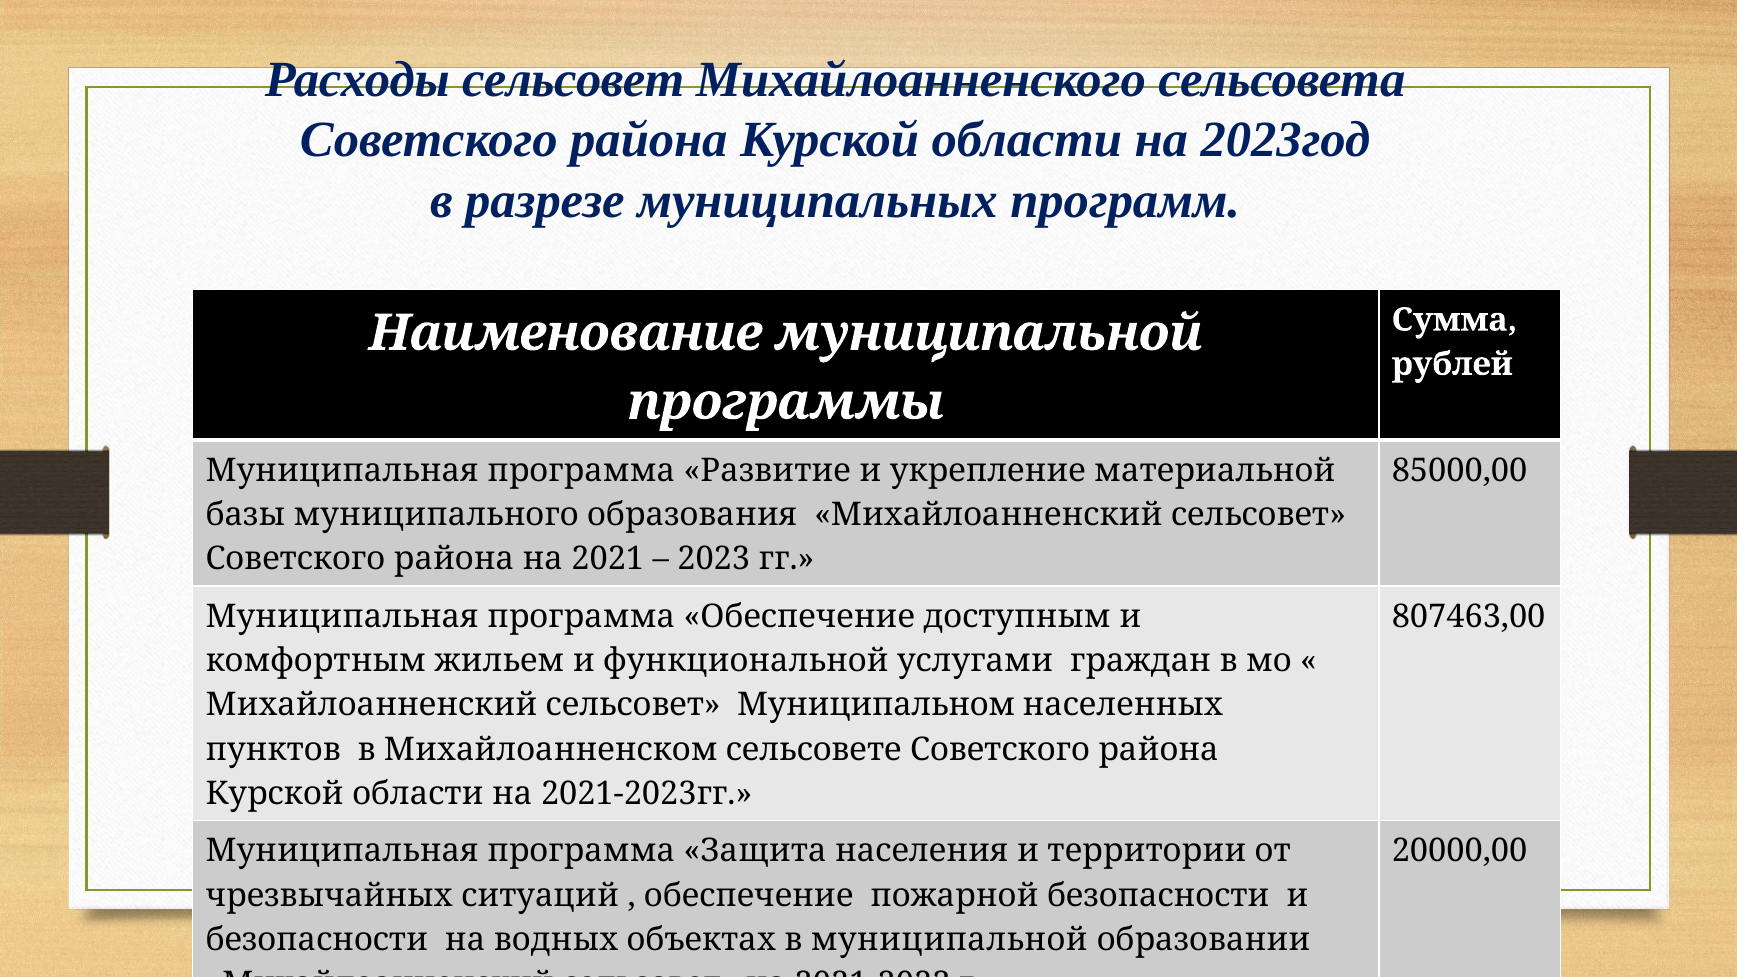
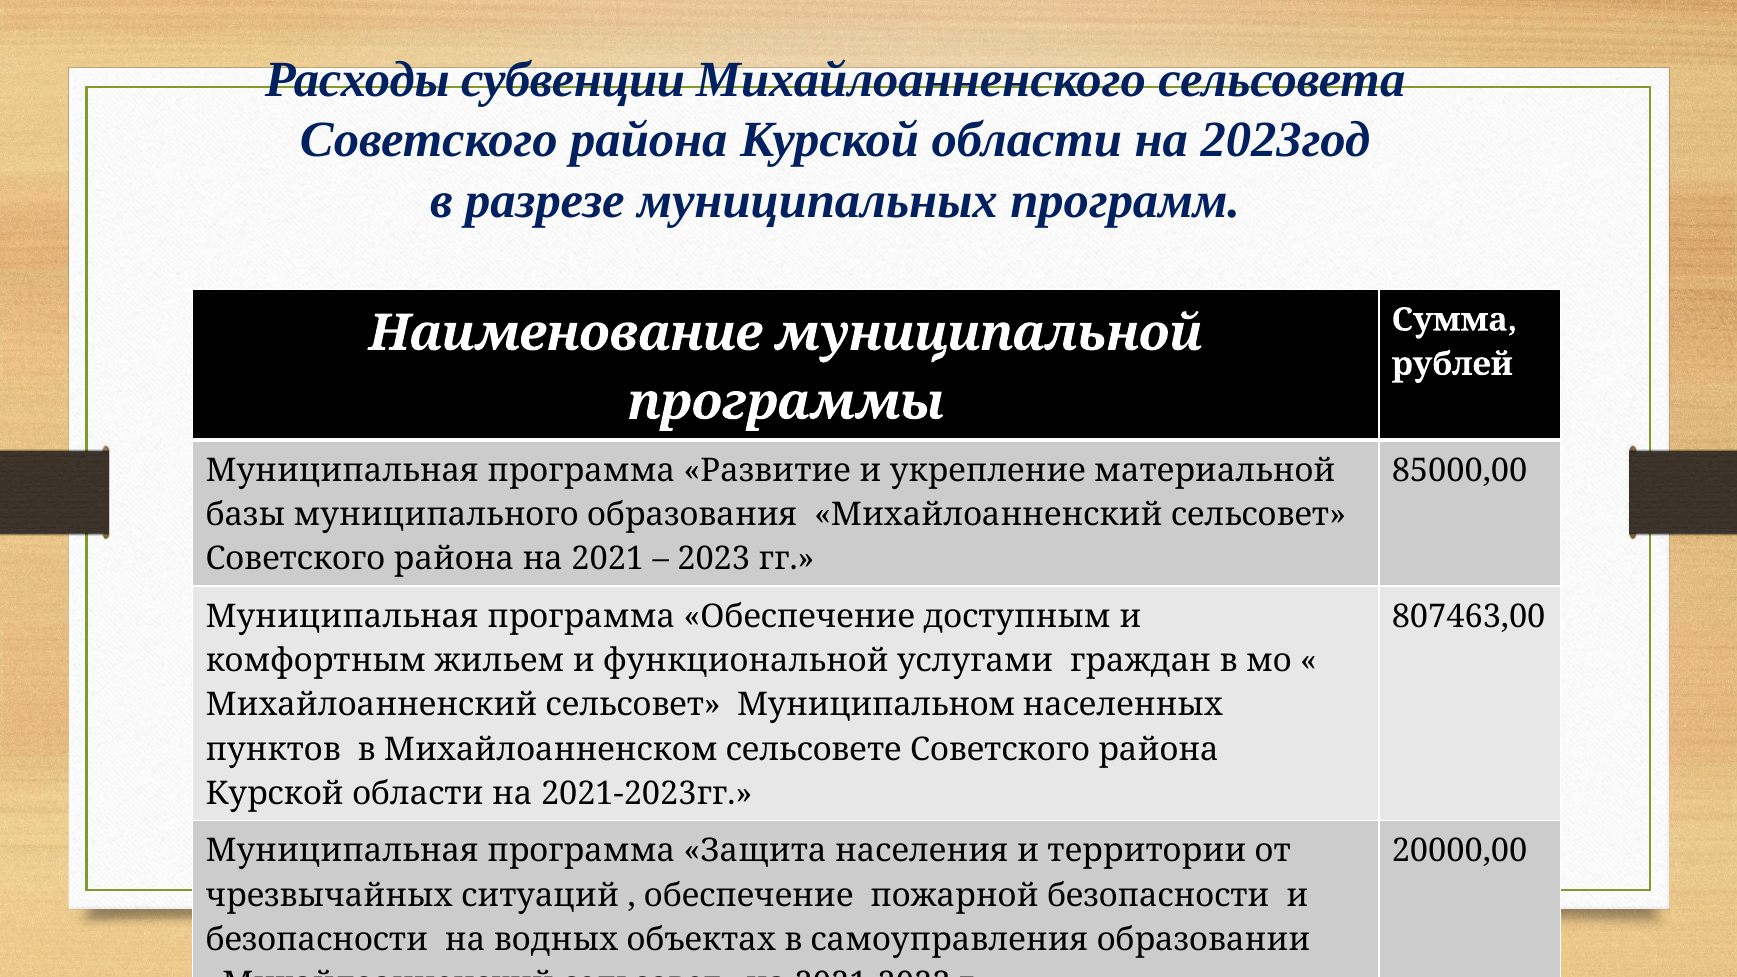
Расходы сельсовет: сельсовет -> субвенции (573, 79)
в муниципальной: муниципальной -> самоуправления (949, 940)
